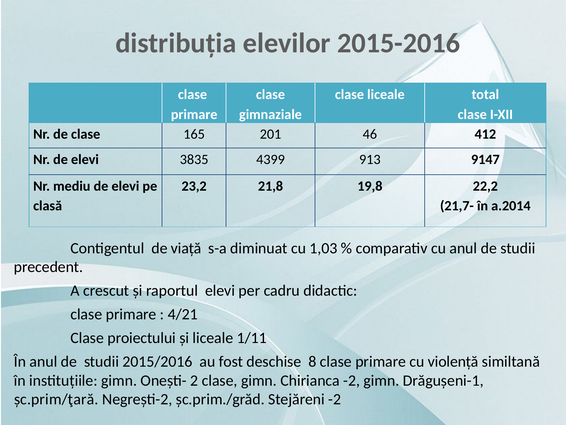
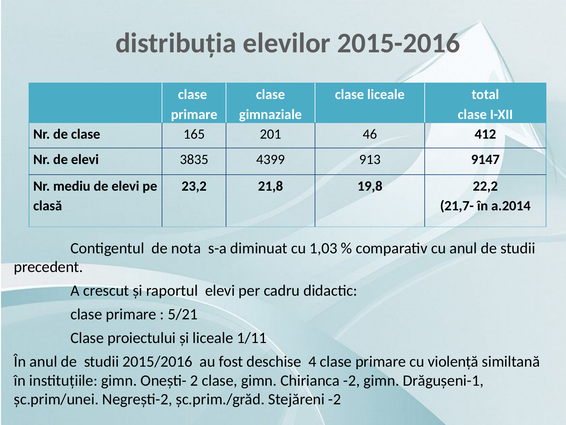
viață: viață -> nota (186, 248)
4/21: 4/21 -> 5/21 (183, 314)
8: 8 -> 4 (312, 361)
șc.prim/ţară: șc.prim/ţară -> șc.prim/unei (56, 399)
